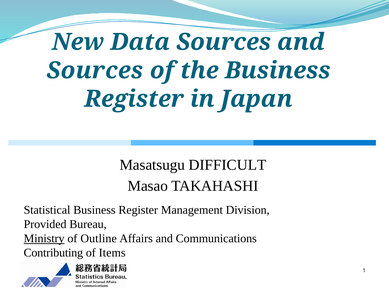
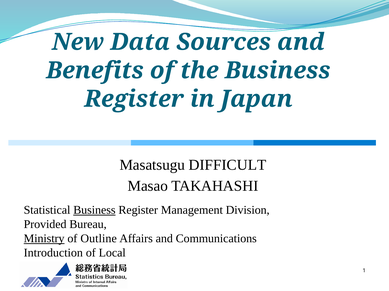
Sources: Sources -> Benefits (95, 71)
Business underline: none -> present (94, 211)
Contributing: Contributing -> Introduction (53, 253)
Items: Items -> Local (112, 253)
